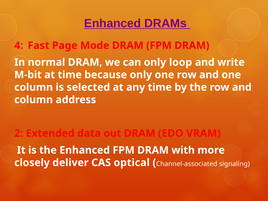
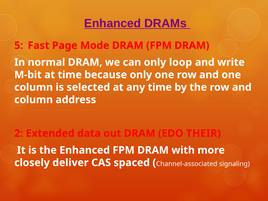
4: 4 -> 5 (19, 45)
VRAM: VRAM -> THEIR (203, 133)
optical: optical -> spaced (132, 163)
